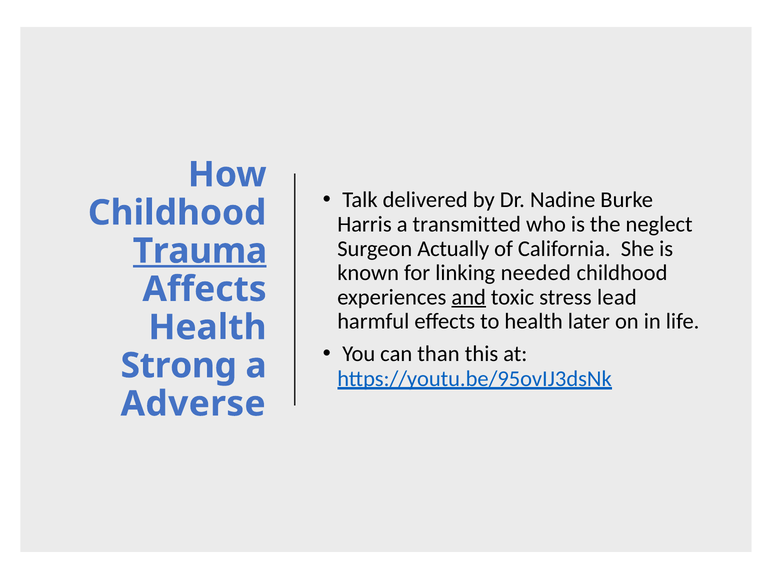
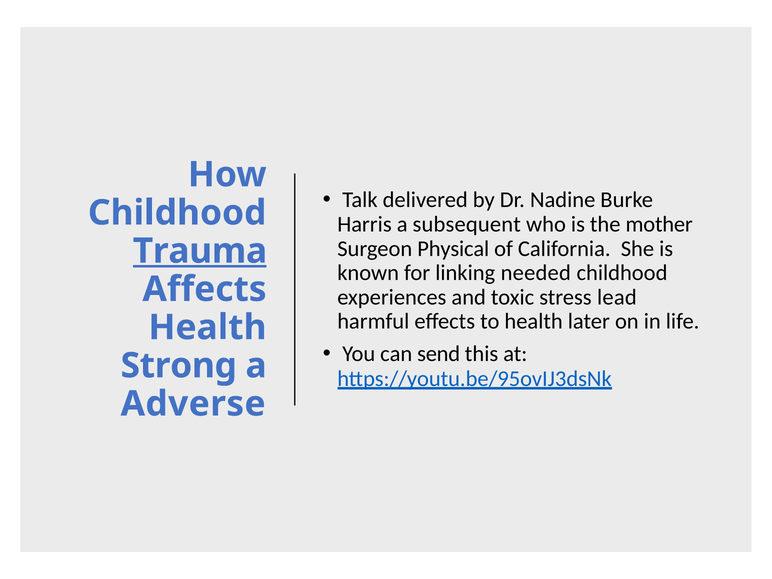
transmitted: transmitted -> subsequent (467, 224)
neglect: neglect -> mother (659, 224)
Actually: Actually -> Physical (453, 249)
and underline: present -> none (469, 297)
than: than -> send (439, 354)
